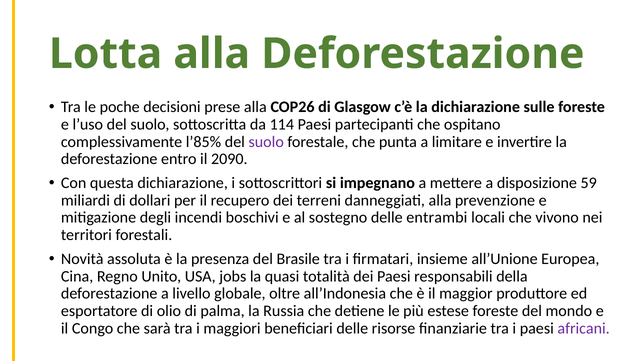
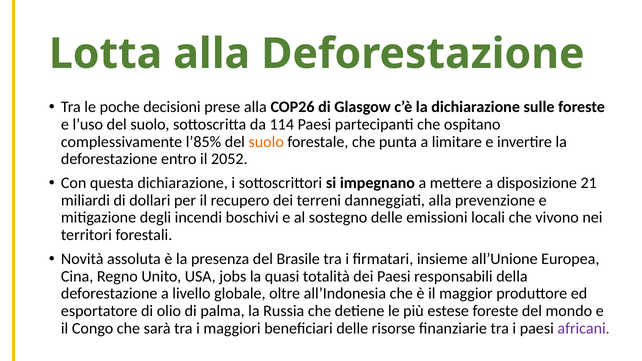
suolo colour: purple -> orange (266, 142)
2090: 2090 -> 2052 (229, 159)
59: 59 -> 21 (589, 183)
entrambi: entrambi -> emissioni (437, 218)
